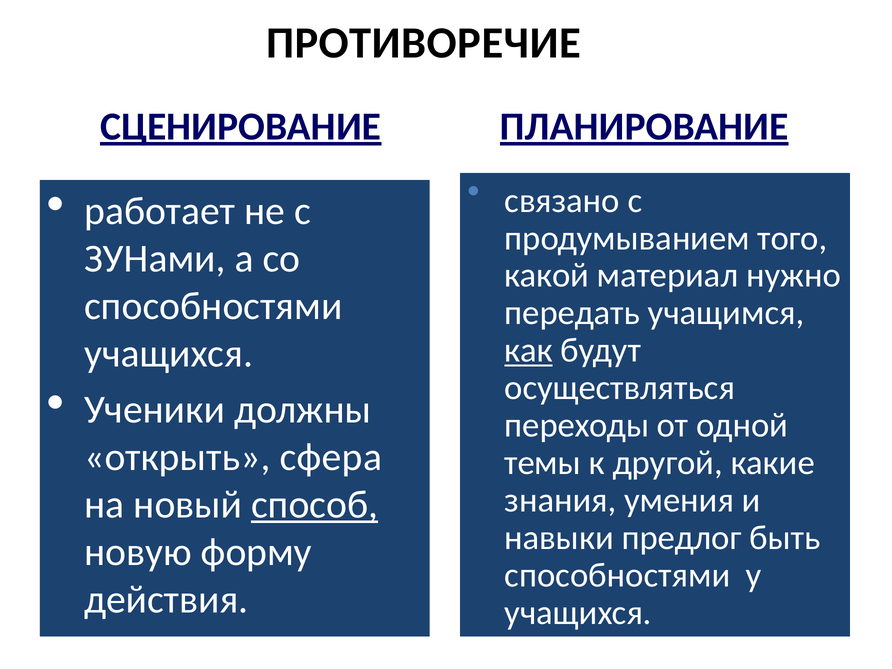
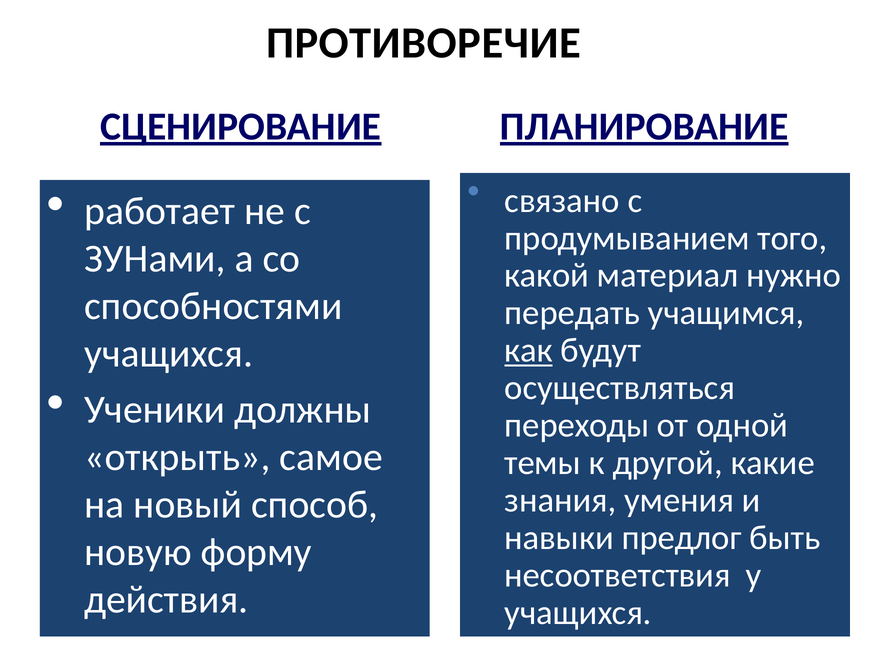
сфера: сфера -> самое (331, 457)
способ underline: present -> none (315, 505)
способностями: способностями -> несоответствия (617, 575)
